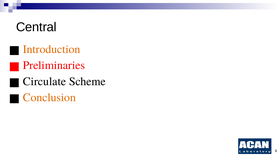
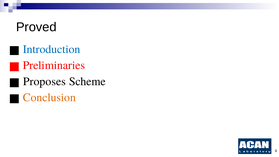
Central: Central -> Proved (36, 27)
Introduction colour: orange -> blue (52, 49)
Circulate: Circulate -> Proposes (44, 81)
